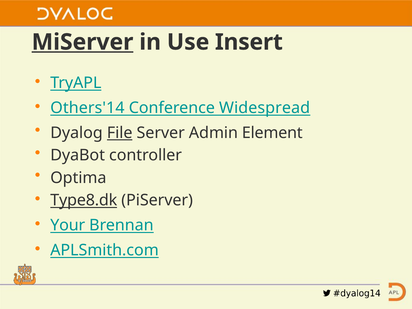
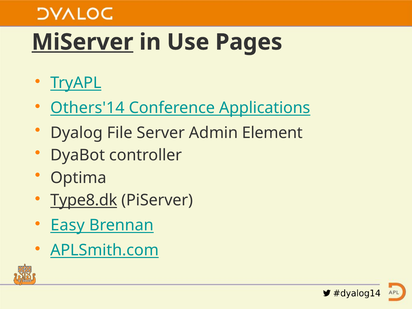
Insert: Insert -> Pages (249, 42)
Widespread: Widespread -> Applications (265, 108)
File underline: present -> none (120, 133)
Your: Your -> Easy (68, 225)
